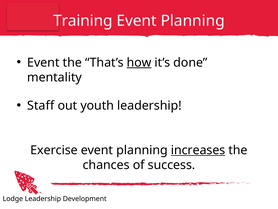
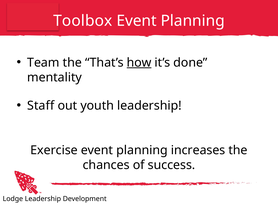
Training: Training -> Toolbox (83, 21)
Event: Event -> Team (43, 62)
increases underline: present -> none (198, 150)
